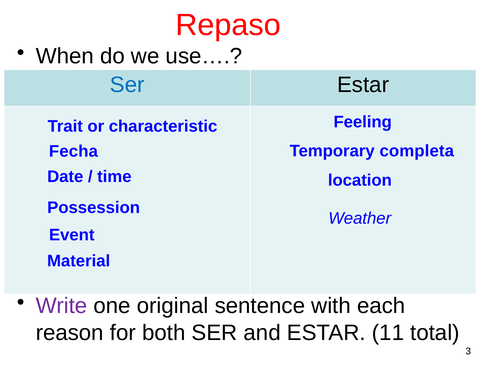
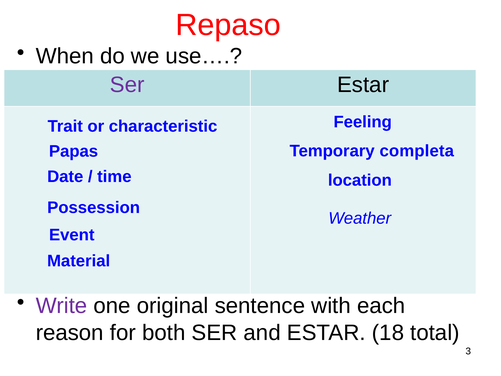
Ser colour: blue -> purple (127, 85)
Fecha: Fecha -> Papas (74, 151)
11: 11 -> 18 (388, 332)
